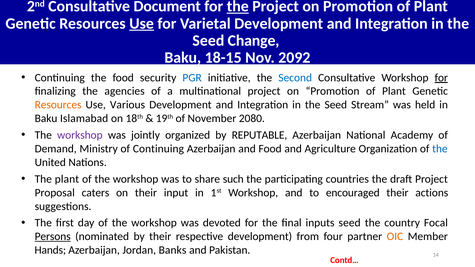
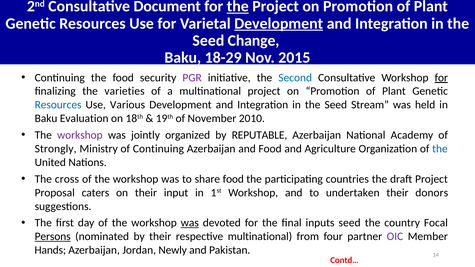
Use underline: present -> none (142, 24)
Development underline: none -> present (279, 24)
18-15: 18-15 -> 18-29 (223, 58)
2092: 2092 -> 2015 (294, 58)
PGR colour: blue -> purple (192, 78)
agencies: agencies -> varieties (124, 91)
Resources colour: orange -> blue (58, 105)
Islamabad: Islamabad -> Evaluation (84, 119)
2080: 2080 -> 2010 (252, 119)
Demand: Demand -> Strongly (56, 149)
The plant: plant -> cross (67, 179)
share such: such -> food (233, 179)
encouraged: encouraged -> undertaken (353, 193)
actions: actions -> donors (432, 193)
was underline: none -> present (190, 223)
respective development: development -> multinational (260, 237)
OIC colour: orange -> purple (395, 237)
Banks: Banks -> Newly (173, 250)
